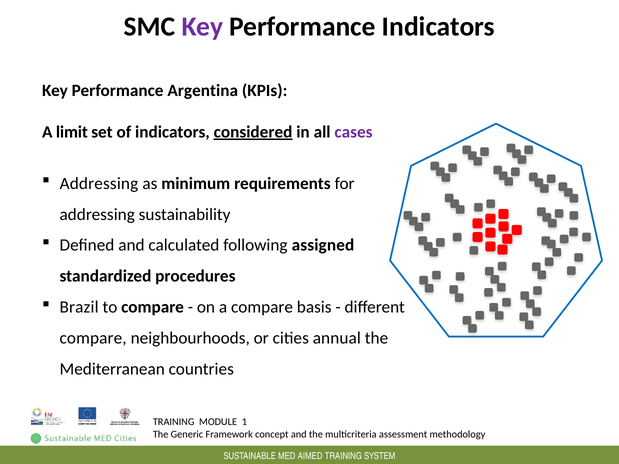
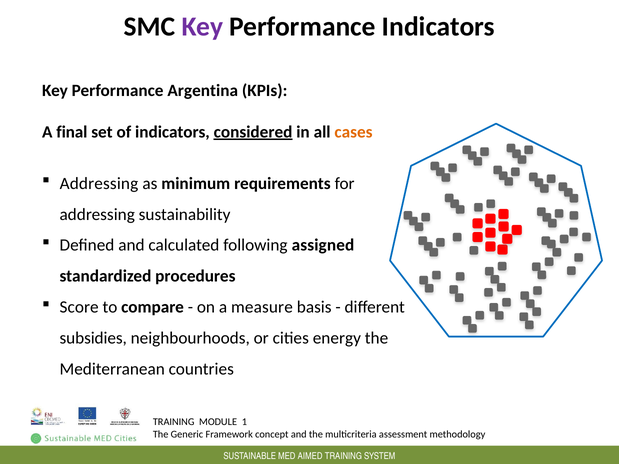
limit: limit -> final (72, 132)
cases colour: purple -> orange (354, 132)
Brazil: Brazil -> Score (79, 307)
a compare: compare -> measure (262, 307)
compare: compare -> subsidies (93, 338)
annual: annual -> energy (337, 338)
